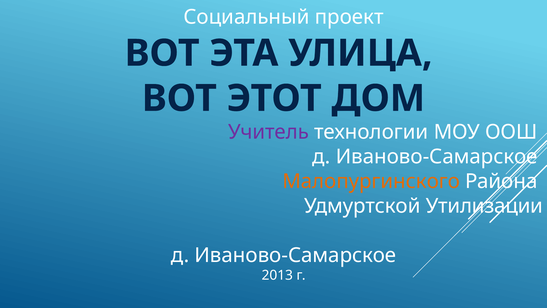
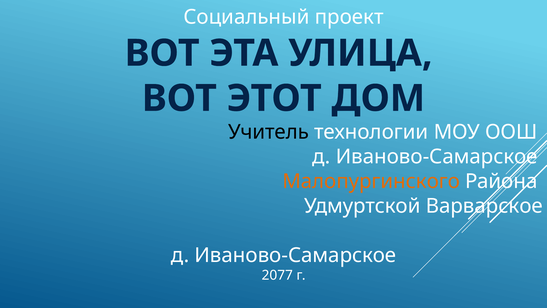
Учитель colour: purple -> black (269, 132)
Утилизации: Утилизации -> Варварское (484, 206)
2013: 2013 -> 2077 (277, 275)
